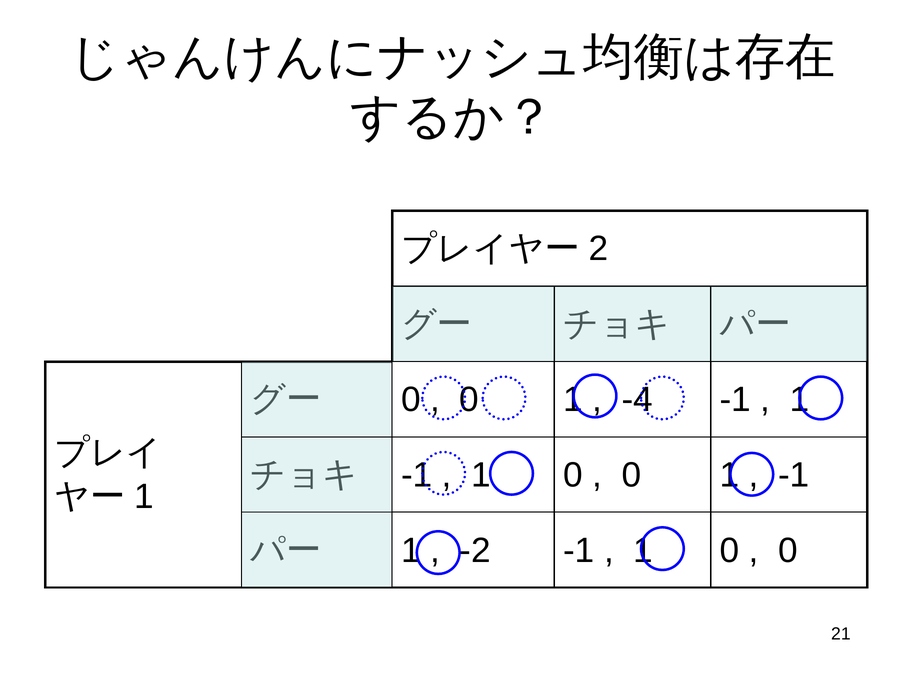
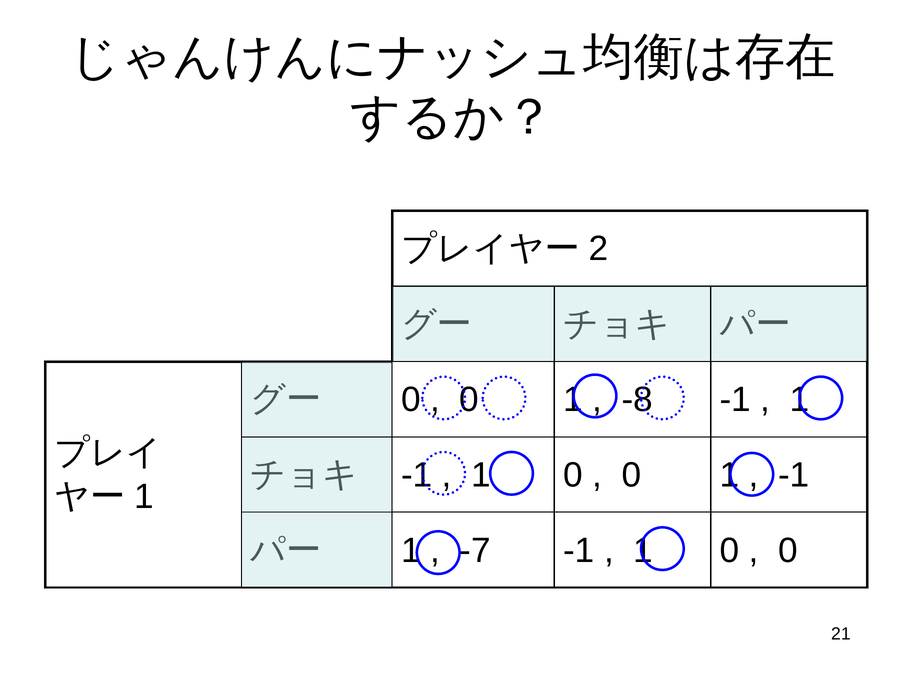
-4: -4 -> -8 (637, 400)
-2: -2 -> -7 (475, 551)
